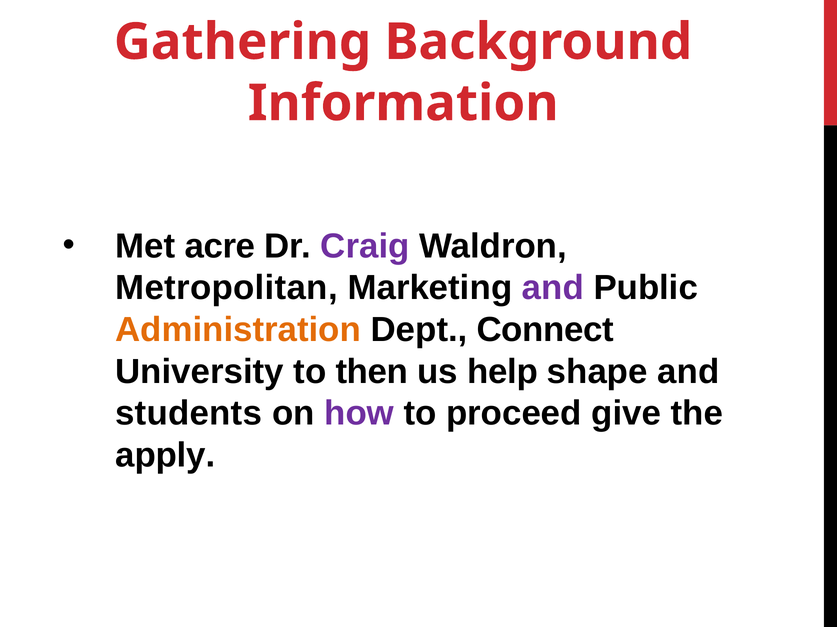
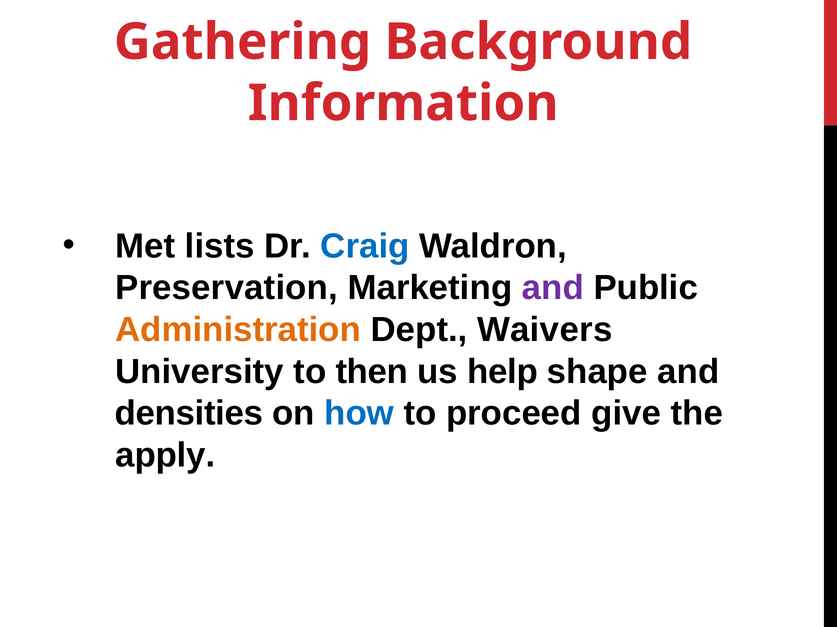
acre: acre -> lists (220, 246)
Craig colour: purple -> blue (365, 246)
Metropolitan: Metropolitan -> Preservation (227, 288)
Connect: Connect -> Waivers (545, 330)
students: students -> densities (189, 414)
how colour: purple -> blue (359, 414)
